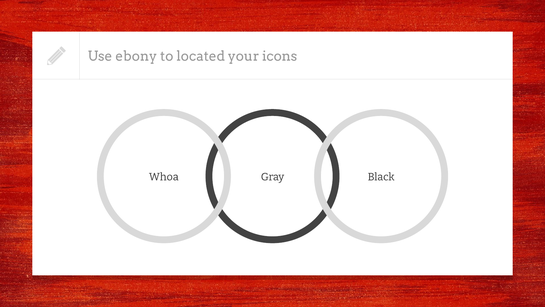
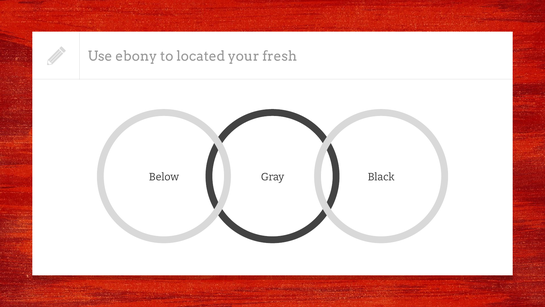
icons: icons -> fresh (280, 56)
Whoa: Whoa -> Below (164, 177)
